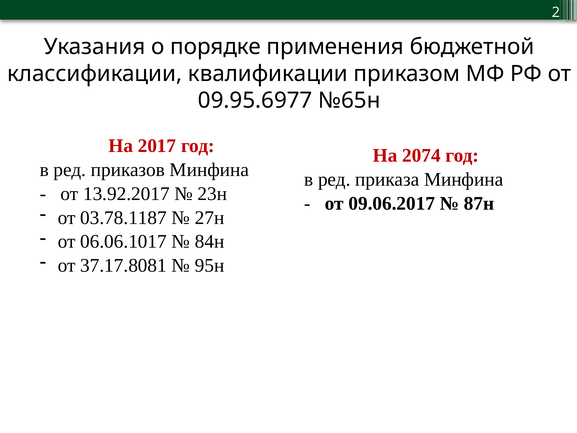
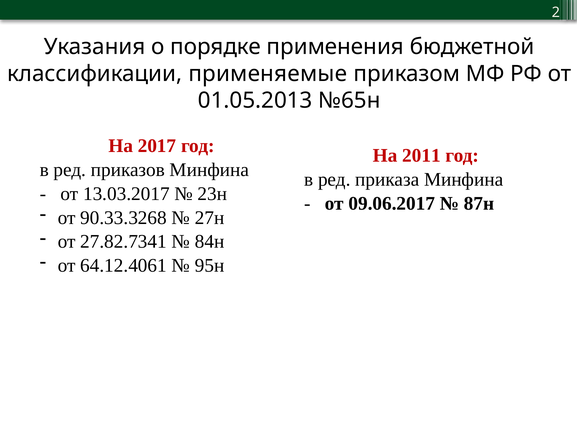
квалификации: квалификации -> применяемые (268, 74)
09.95.6977: 09.95.6977 -> 01.05.2013 (255, 101)
2074: 2074 -> 2011 (421, 155)
13.92.2017: 13.92.2017 -> 13.03.2017 (126, 194)
03.78.1187: 03.78.1187 -> 90.33.3268 (124, 218)
06.06.1017: 06.06.1017 -> 27.82.7341 (124, 241)
37.17.8081: 37.17.8081 -> 64.12.4061 (124, 265)
